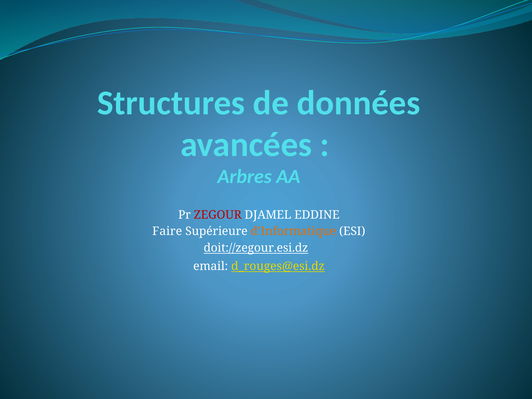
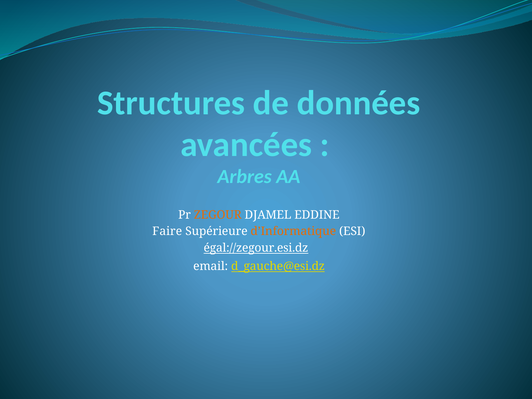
ZEGOUR colour: red -> orange (218, 215)
doit://zegour.esi.dz: doit://zegour.esi.dz -> égal://zegour.esi.dz (256, 248)
d_rouges@esi.dz: d_rouges@esi.dz -> d_gauche@esi.dz (278, 266)
